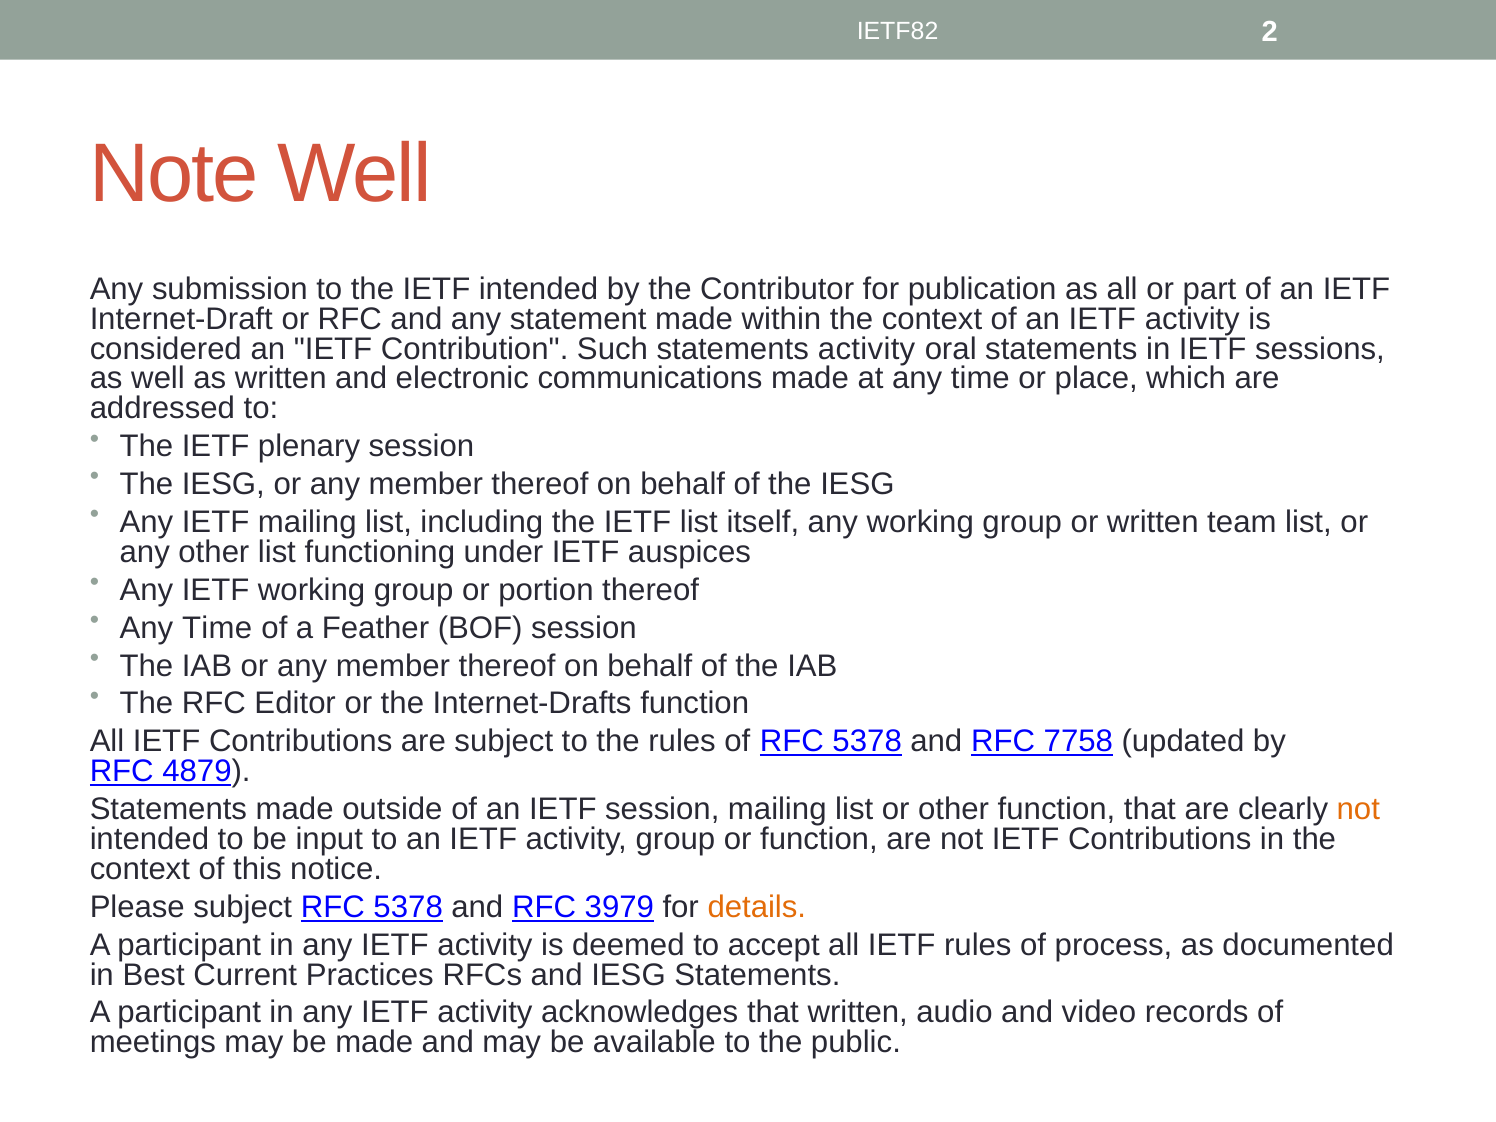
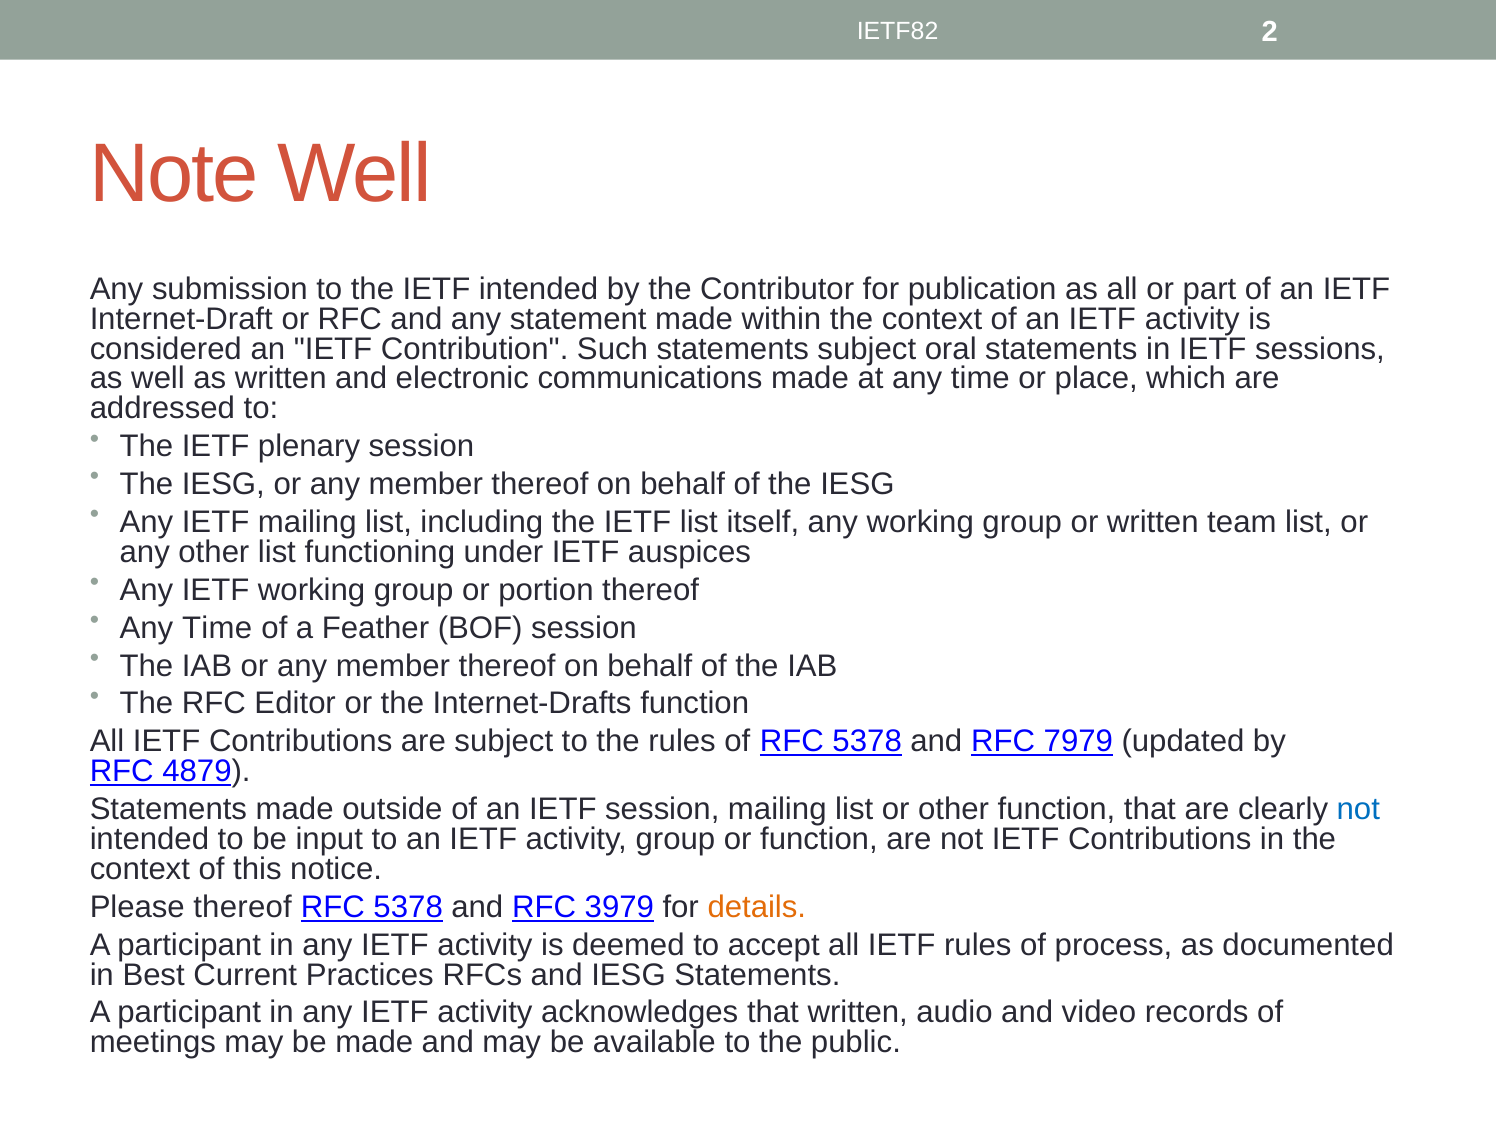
statements activity: activity -> subject (867, 349)
7758: 7758 -> 7979 (1078, 741)
not colour: orange -> blue (1358, 809)
Please subject: subject -> thereof (243, 907)
